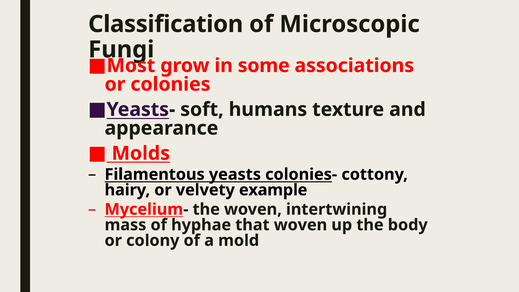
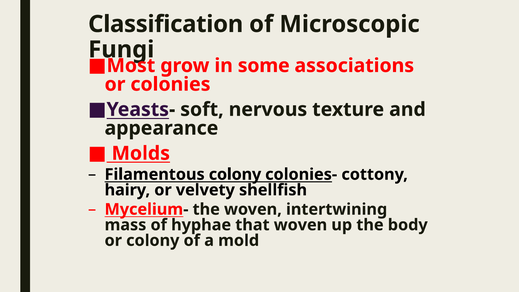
humans: humans -> nervous (268, 109)
Filamentous yeasts: yeasts -> colony (235, 174)
example: example -> shellfish (273, 190)
